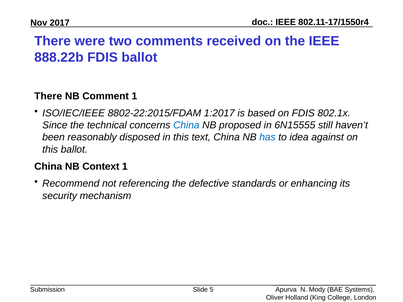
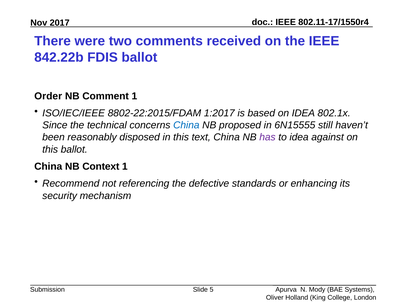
888.22b: 888.22b -> 842.22b (59, 57)
There: There -> Order (48, 96)
on FDIS: FDIS -> IDEA (303, 113)
has colour: blue -> purple (267, 137)
